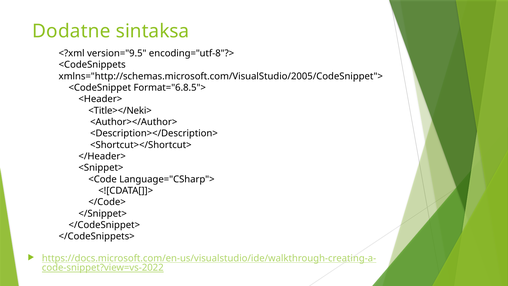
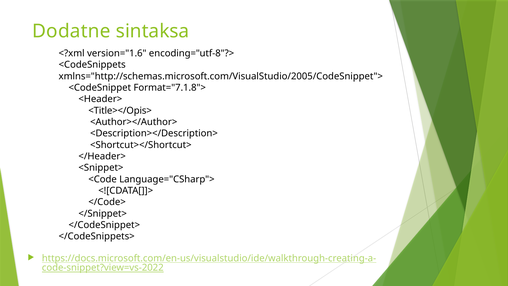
version="9.5: version="9.5 -> version="1.6 (117, 53)
Format="6.8.5">: Format="6.8.5"> -> Format="7.1.8"> (170, 88)
<Title></Neki>: <Title></Neki> -> <Title></Opis> (120, 111)
